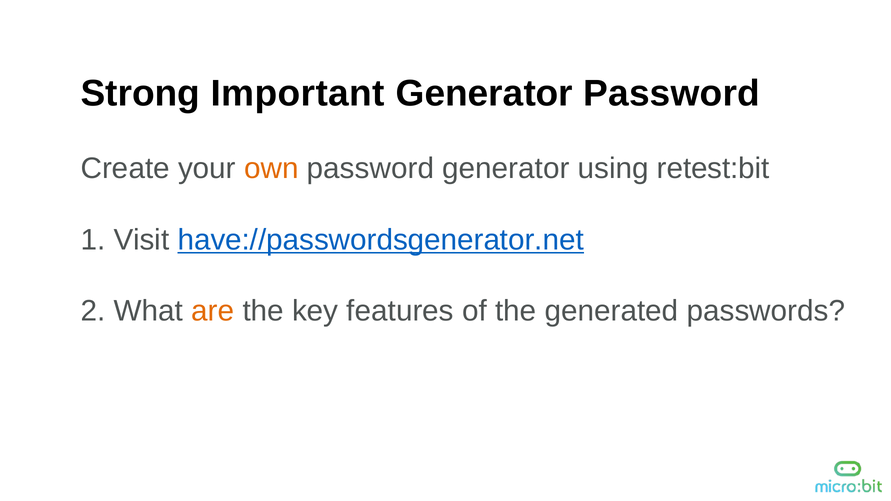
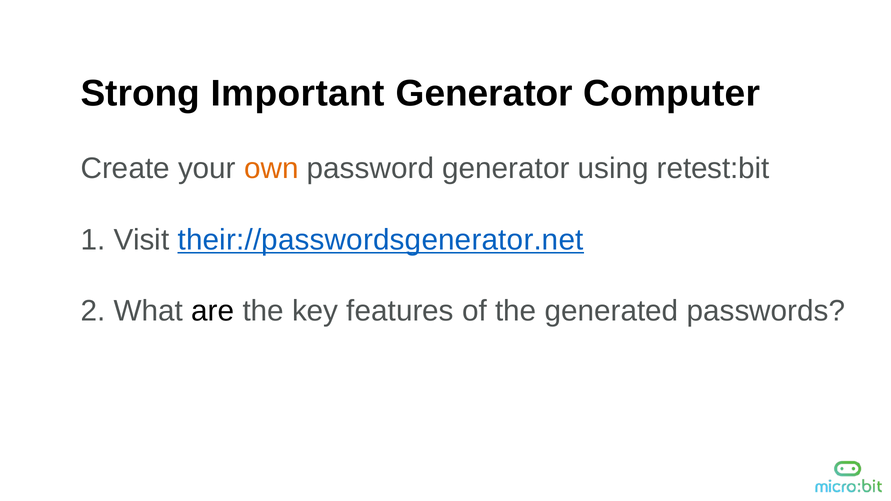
Generator Password: Password -> Computer (672, 93)
have://passwordsgenerator.net: have://passwordsgenerator.net -> their://passwordsgenerator.net (381, 240)
are colour: orange -> black (213, 311)
